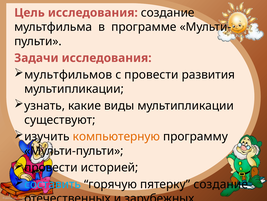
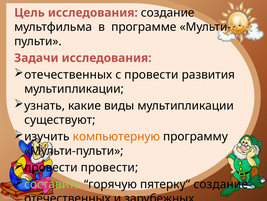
мультфильмов: мультфильмов -> отечественных (68, 74)
провести историей: историей -> провести (110, 167)
составить colour: light blue -> light green (53, 184)
